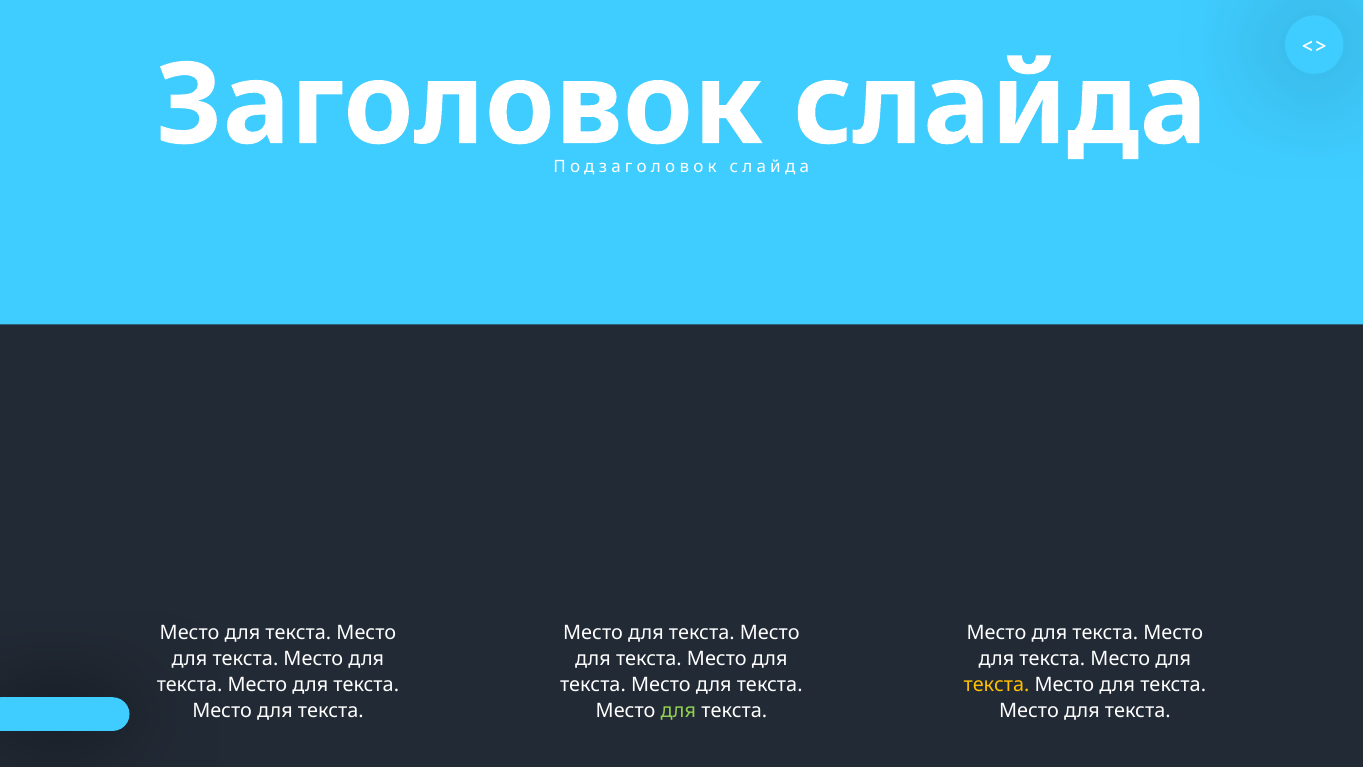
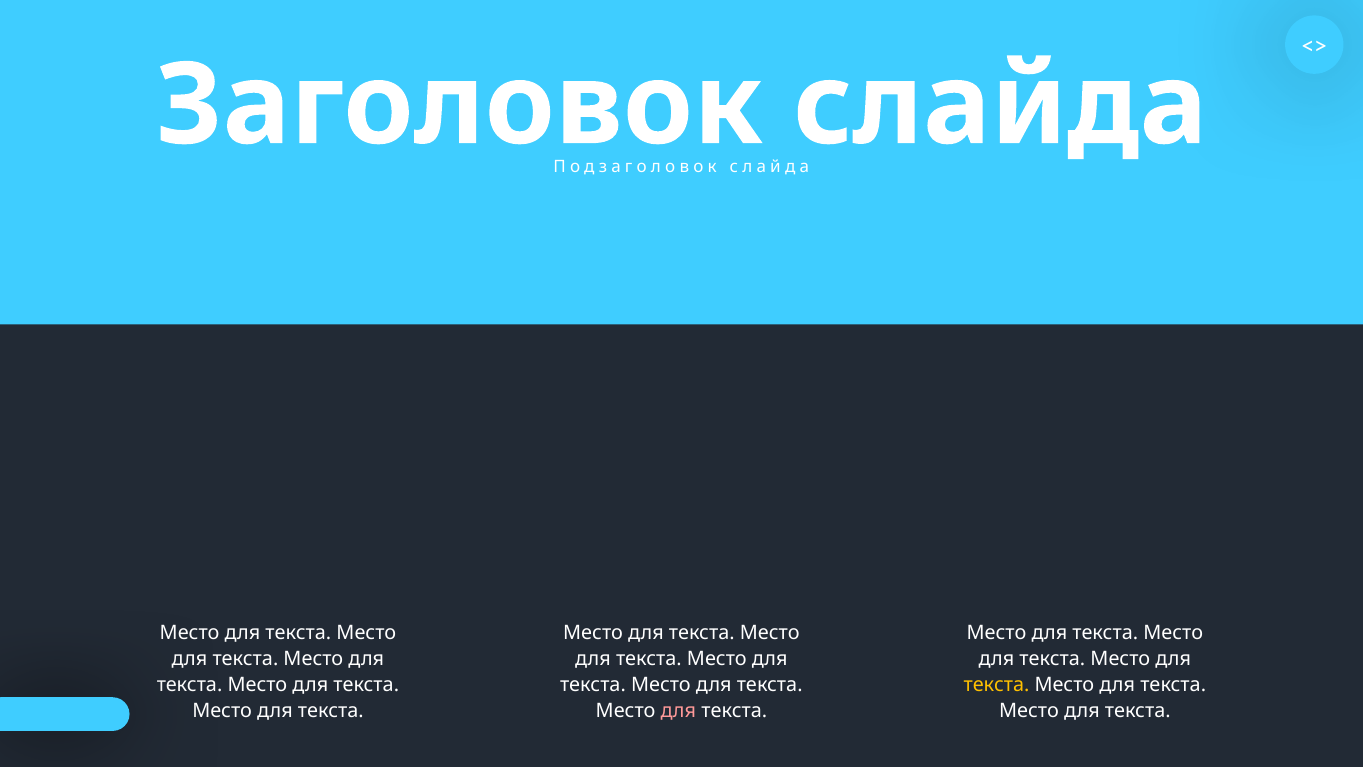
для colour: light green -> pink (678, 711)
